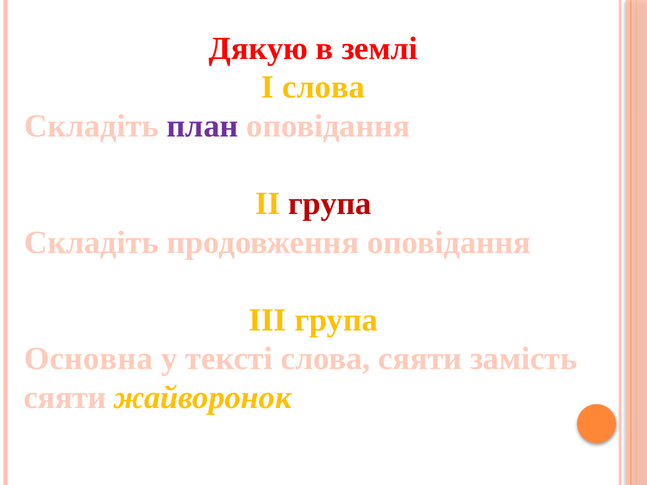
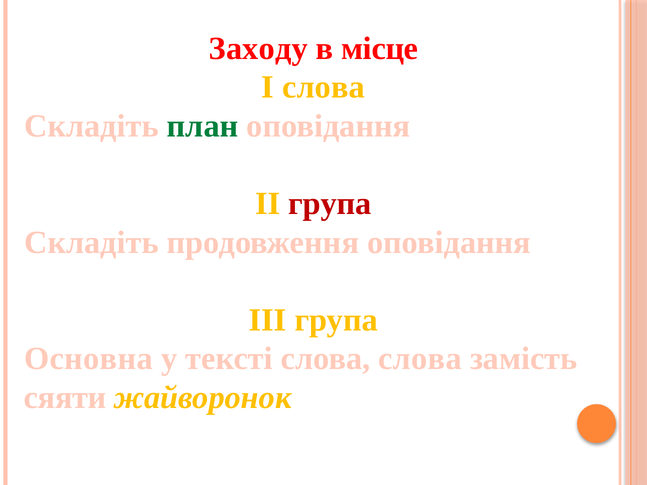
Дякую: Дякую -> Заходу (258, 48)
землі: землі -> місце (380, 48)
план colour: purple -> green (203, 126)
слова сяяти: сяяти -> слова (420, 359)
